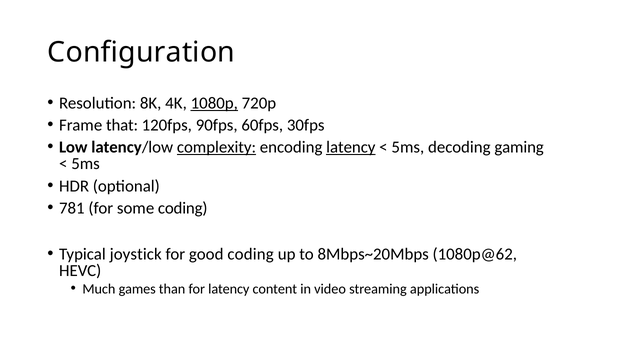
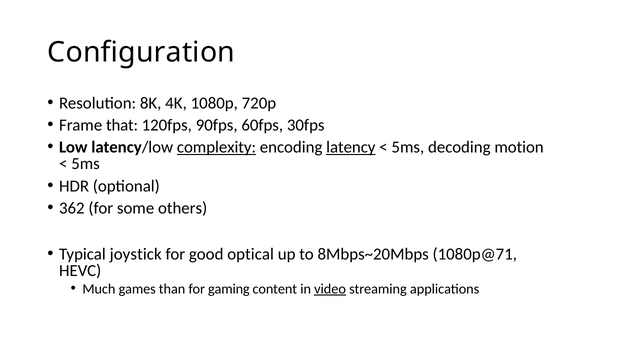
1080p underline: present -> none (214, 103)
gaming: gaming -> motion (519, 147)
781: 781 -> 362 (72, 208)
some coding: coding -> others (183, 208)
good coding: coding -> optical (251, 254)
1080p@62: 1080p@62 -> 1080p@71 (475, 254)
for latency: latency -> gaming (229, 289)
video underline: none -> present (330, 289)
